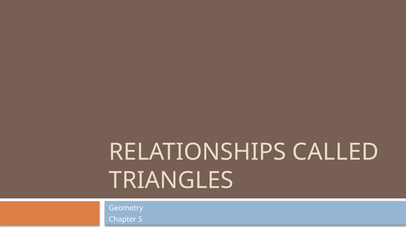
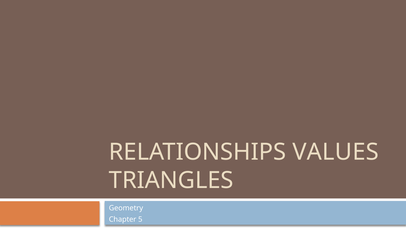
CALLED: CALLED -> VALUES (336, 152)
